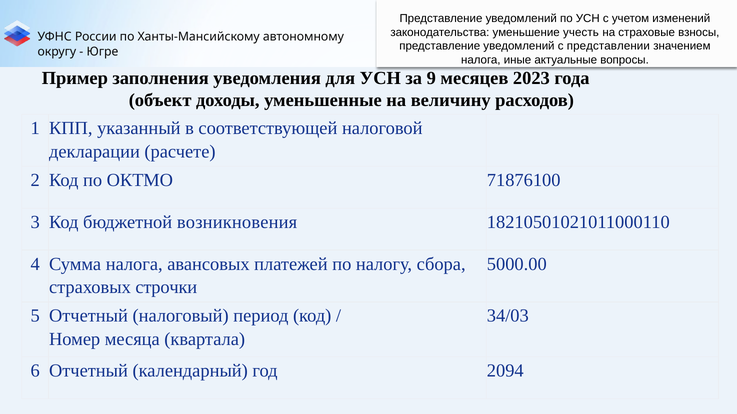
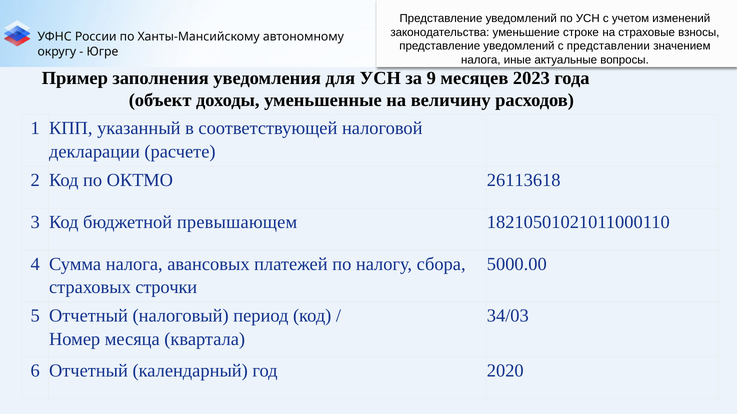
учесть: учесть -> строке (581, 32)
71876100: 71876100 -> 26113618 (524, 181)
возникновения: возникновения -> превышающем (237, 222)
2094: 2094 -> 2020 (505, 371)
